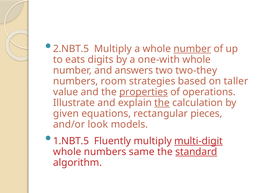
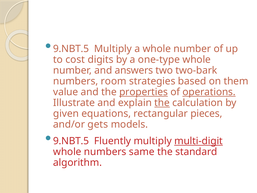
2.NBT.5: 2.NBT.5 -> 9.NBT.5 (71, 49)
number underline: present -> none (192, 49)
eats: eats -> cost (75, 59)
one-with: one-with -> one-type (159, 59)
two-they: two-they -> two-bark (196, 70)
taller: taller -> them (236, 81)
operations underline: none -> present (209, 92)
look: look -> gets (98, 124)
1.NBT.5: 1.NBT.5 -> 9.NBT.5 (71, 141)
standard underline: present -> none (196, 152)
